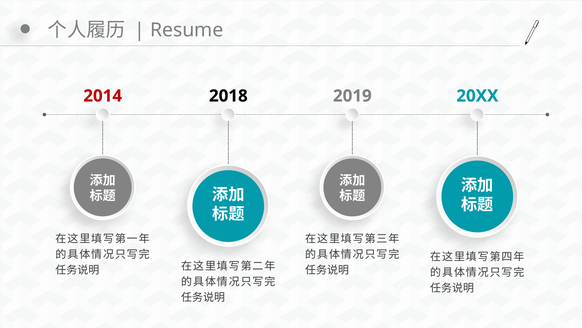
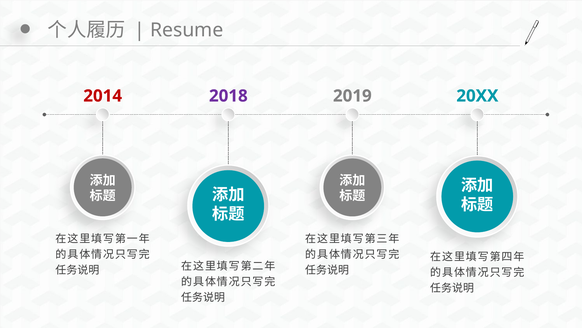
2018 colour: black -> purple (228, 96)
